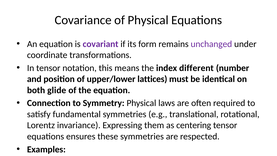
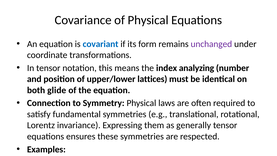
covariant colour: purple -> blue (101, 44)
different: different -> analyzing (197, 68)
as centering: centering -> generally (194, 125)
